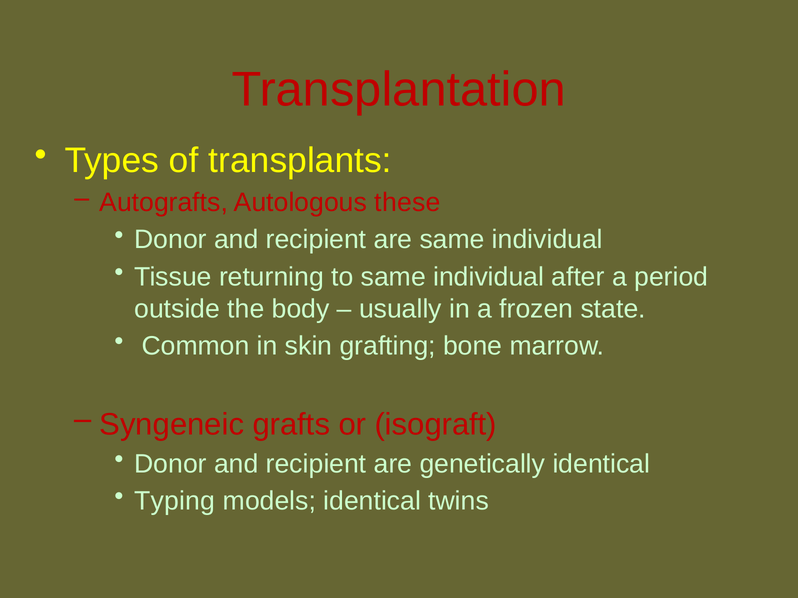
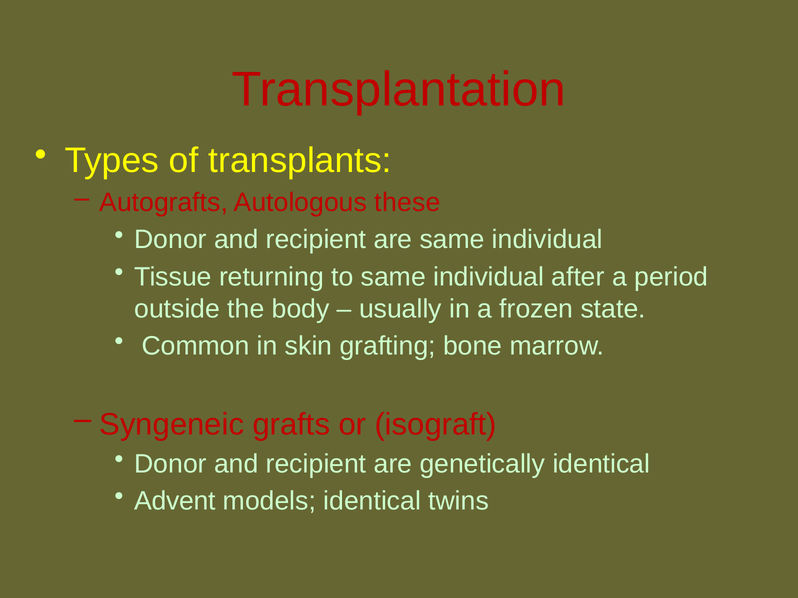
Typing: Typing -> Advent (175, 501)
